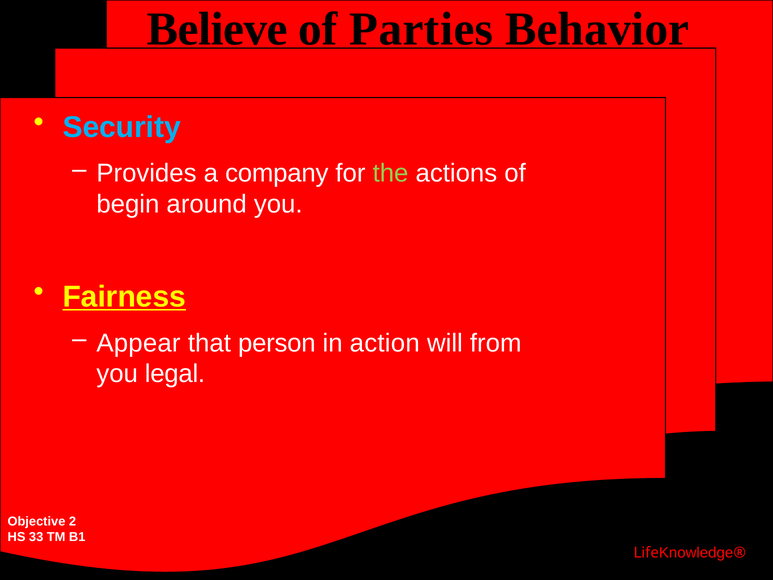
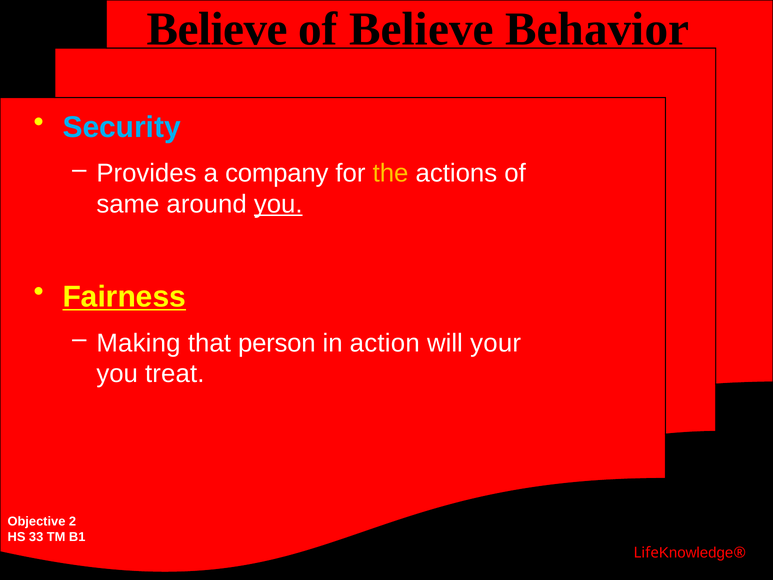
of Parties: Parties -> Believe (422, 29)
the colour: light green -> yellow (391, 173)
begin: begin -> same (128, 204)
you underline: none -> present (278, 204)
Appear: Appear -> Making (138, 343)
from: from -> your (496, 343)
legal: legal -> treat (175, 374)
